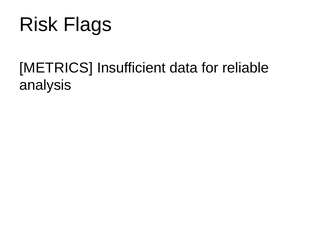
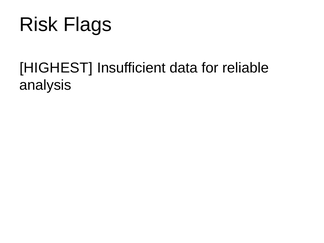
METRICS: METRICS -> HIGHEST (56, 68)
